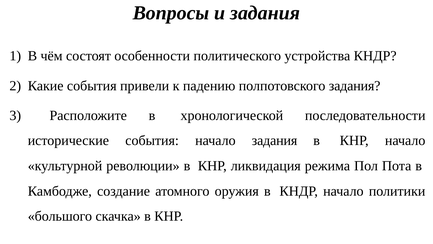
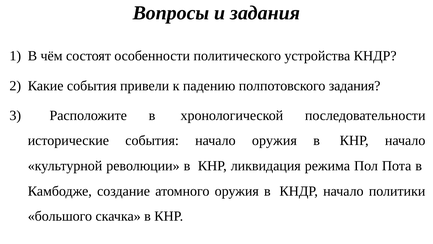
начало задания: задания -> оружия (274, 140)
